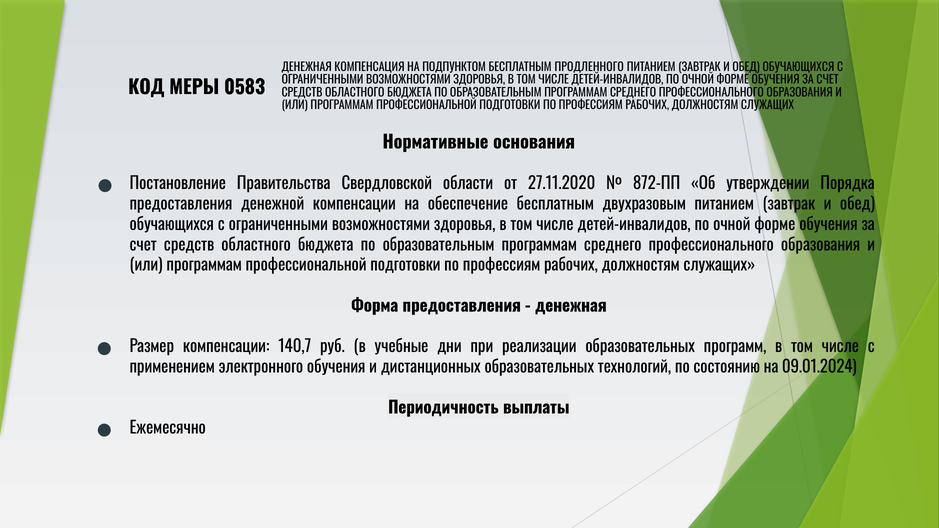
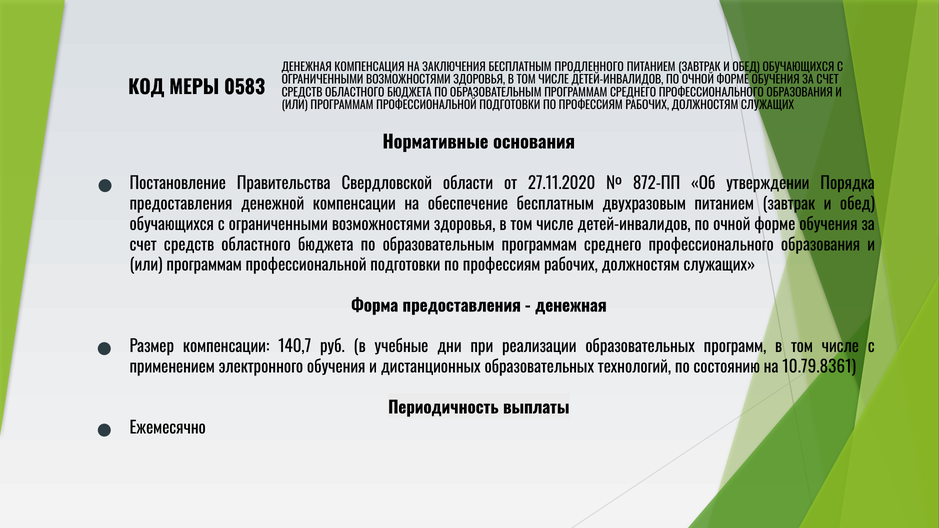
ПОДПУНКТОМ: ПОДПУНКТОМ -> ЗАКЛЮЧЕНИЯ (454, 67)
09.01.2024: 09.01.2024 -> 10.79.8361 (819, 367)
